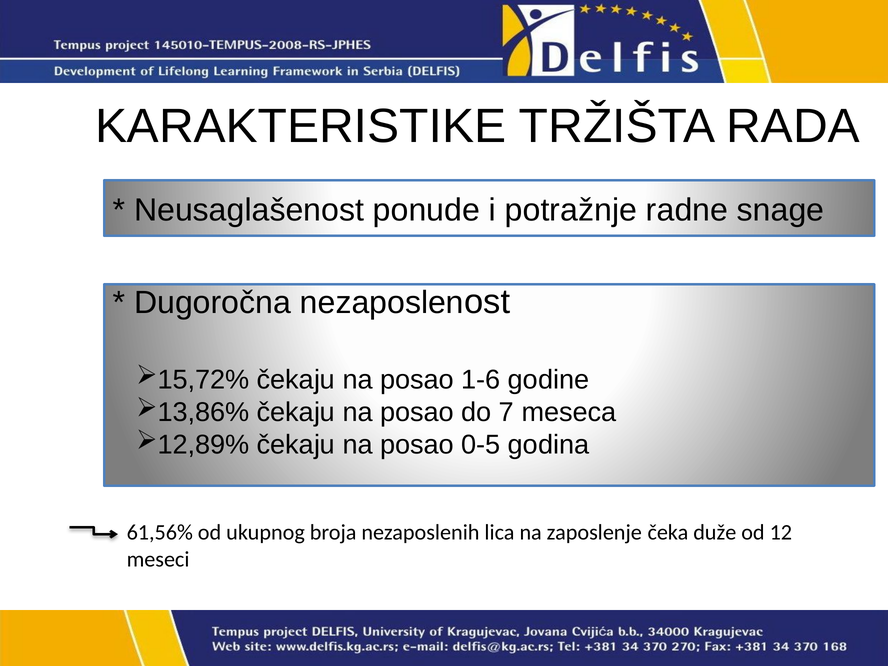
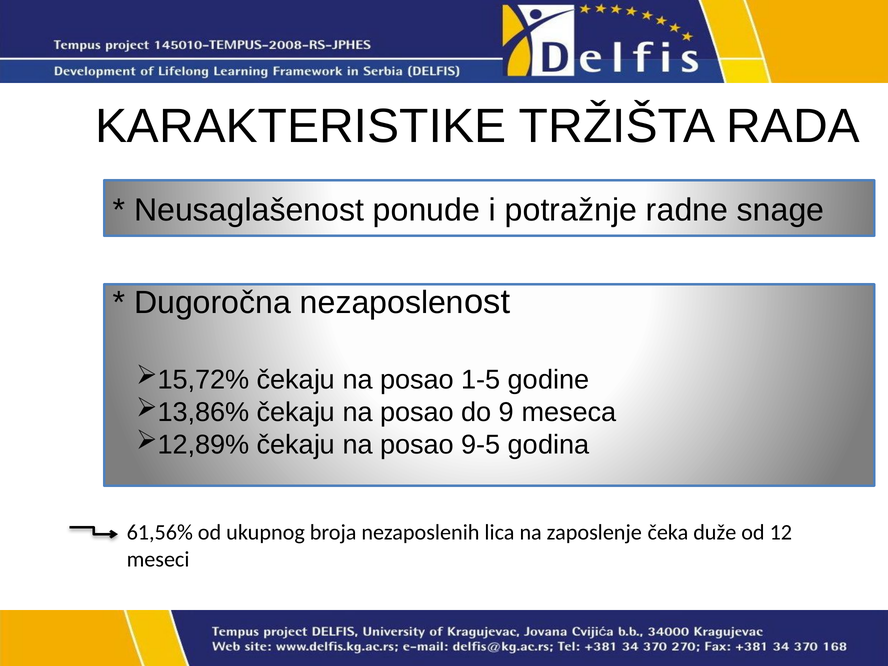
1-6: 1-6 -> 1-5 (481, 380)
7: 7 -> 9 (506, 412)
0-5: 0-5 -> 9-5 (481, 445)
